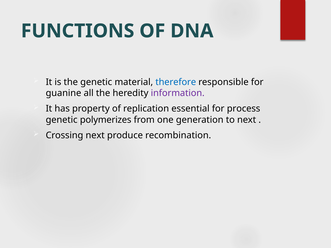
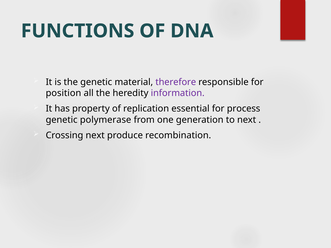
therefore colour: blue -> purple (176, 82)
guanine: guanine -> position (63, 93)
polymerizes: polymerizes -> polymerase (106, 120)
